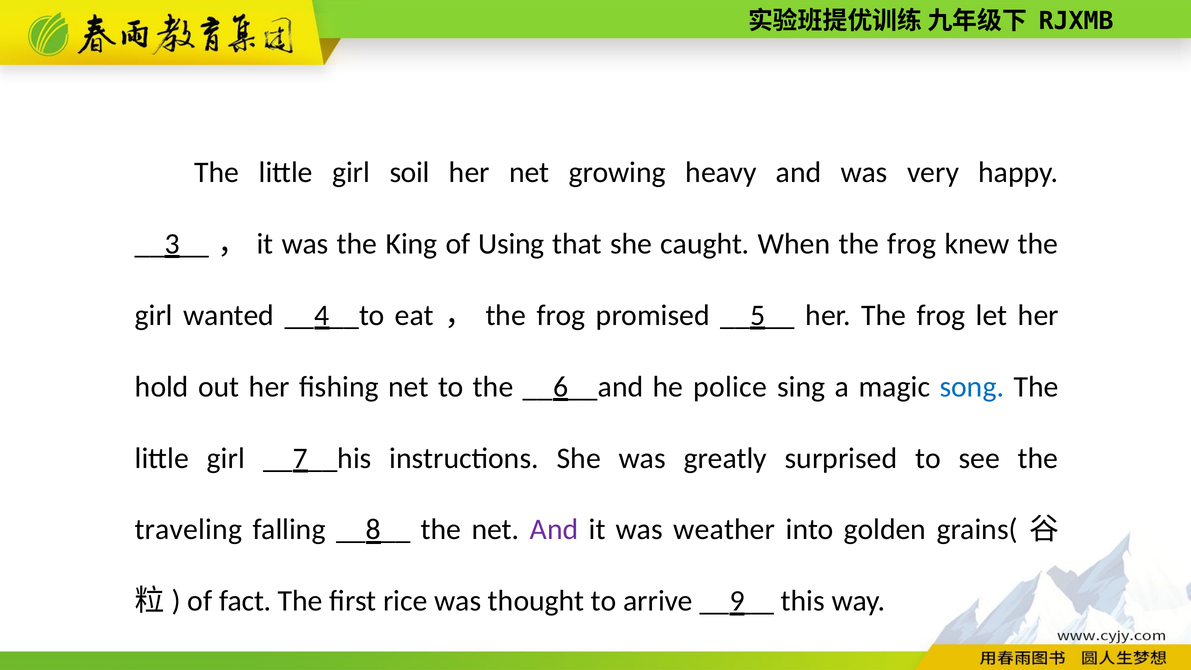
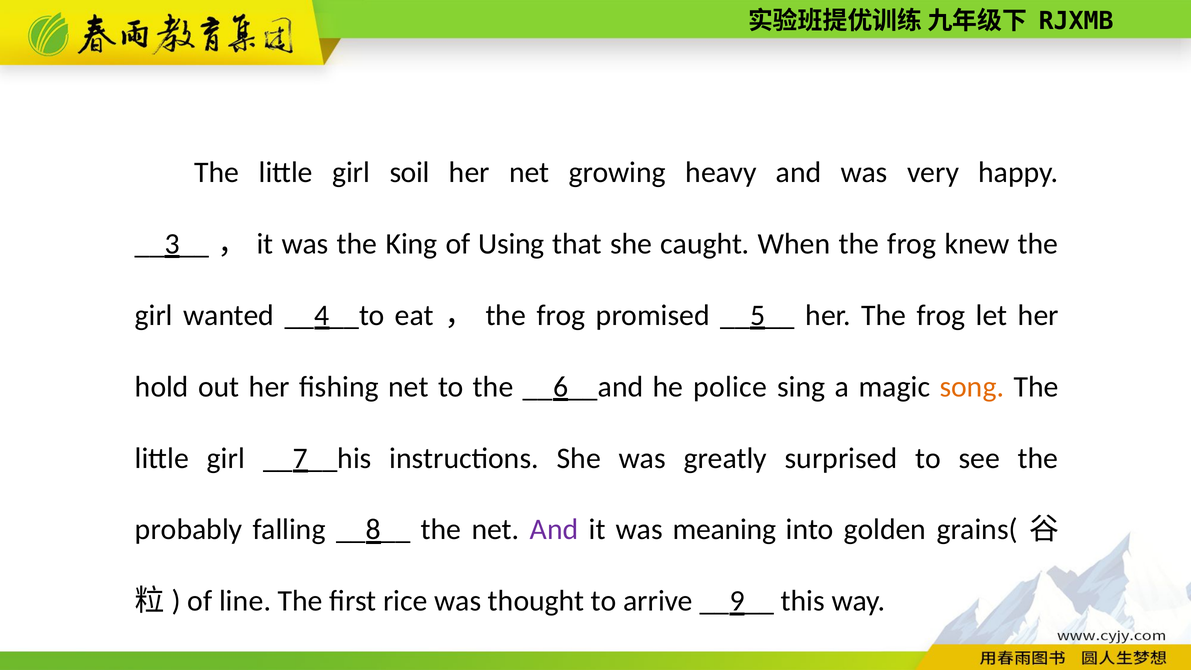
song colour: blue -> orange (972, 387)
traveling: traveling -> probably (189, 530)
weather: weather -> meaning (724, 530)
fact: fact -> line (245, 601)
